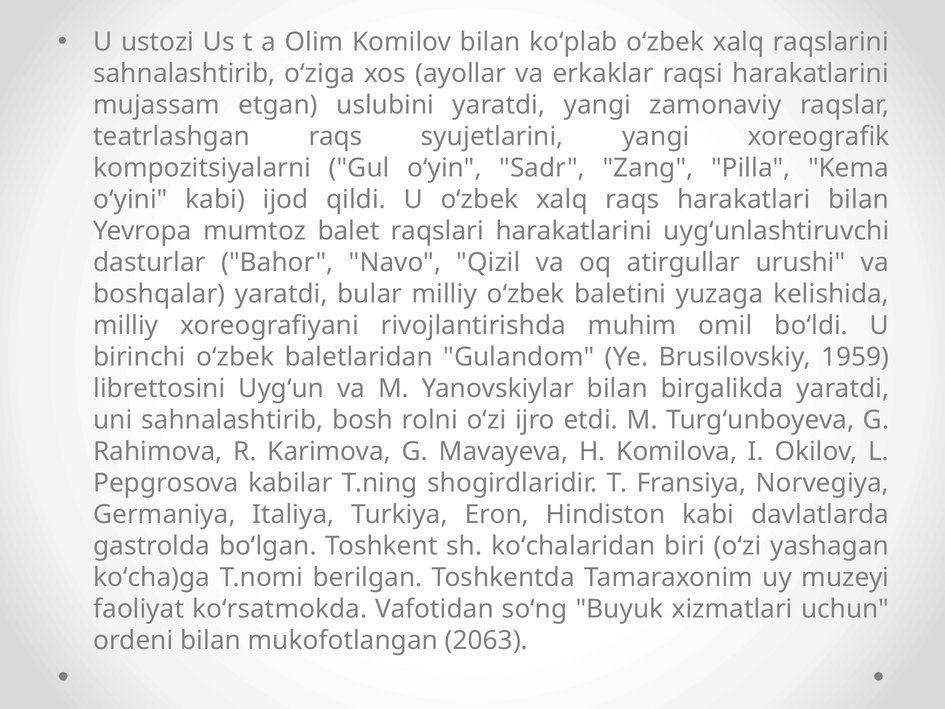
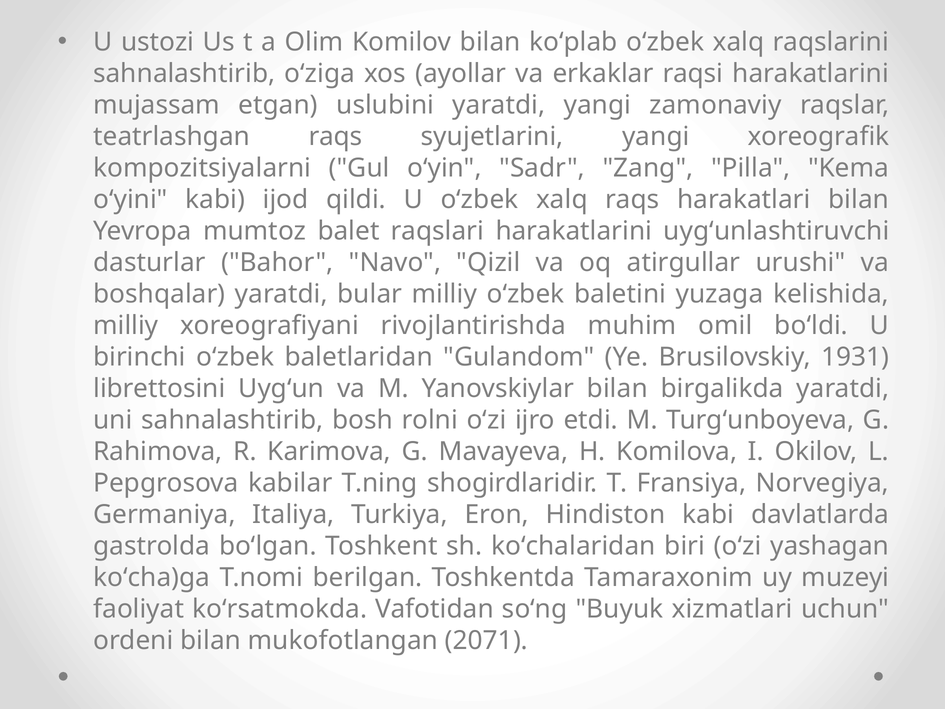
1959: 1959 -> 1931 (855, 357)
2063: 2063 -> 2071 (486, 641)
